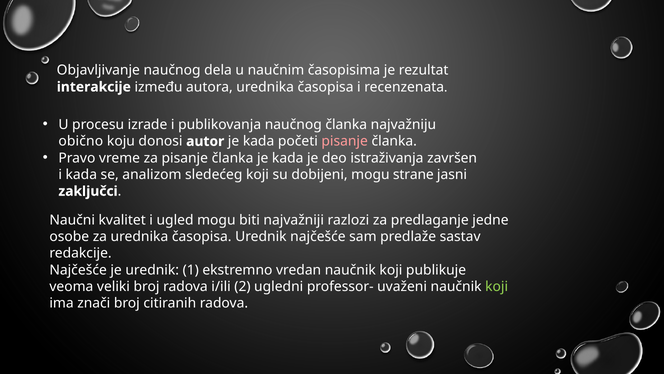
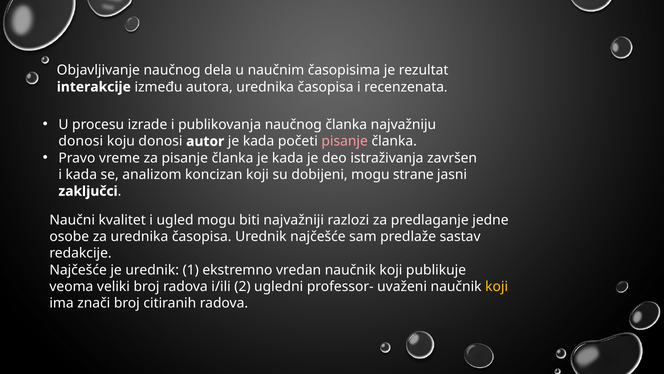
obično: obično -> donosi (81, 141)
sledećeg: sledećeg -> koncizan (214, 174)
koji colour: light green -> yellow (497, 286)
